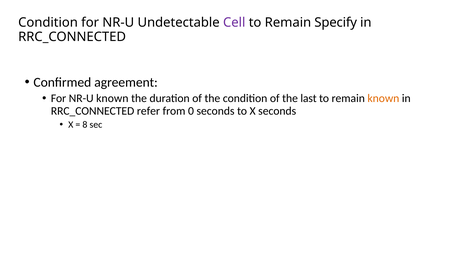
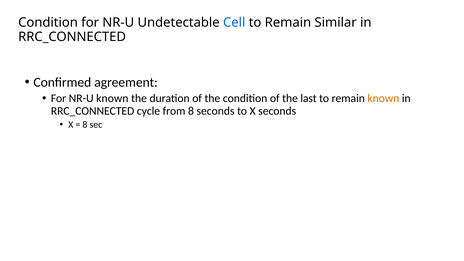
Cell colour: purple -> blue (234, 23)
Specify: Specify -> Similar (336, 23)
refer: refer -> cycle (148, 111)
from 0: 0 -> 8 (191, 111)
